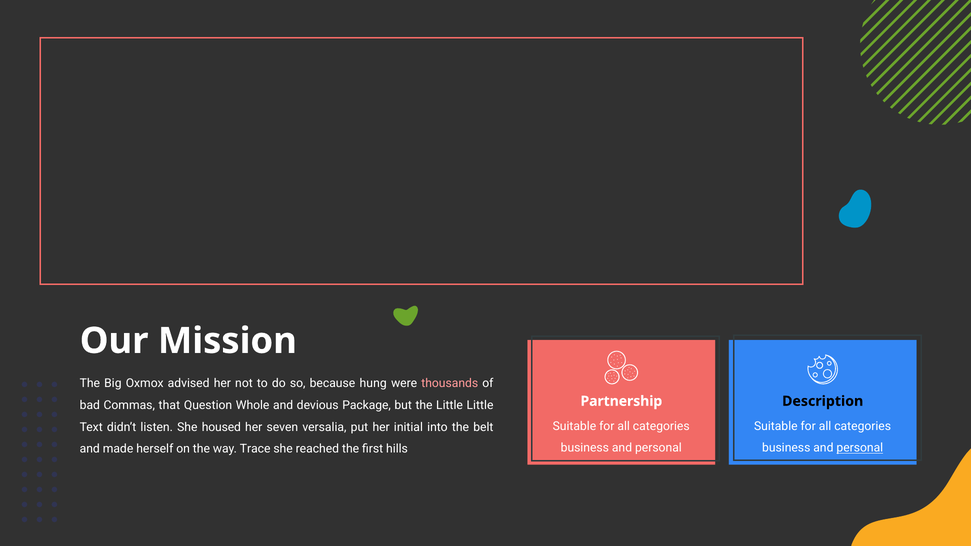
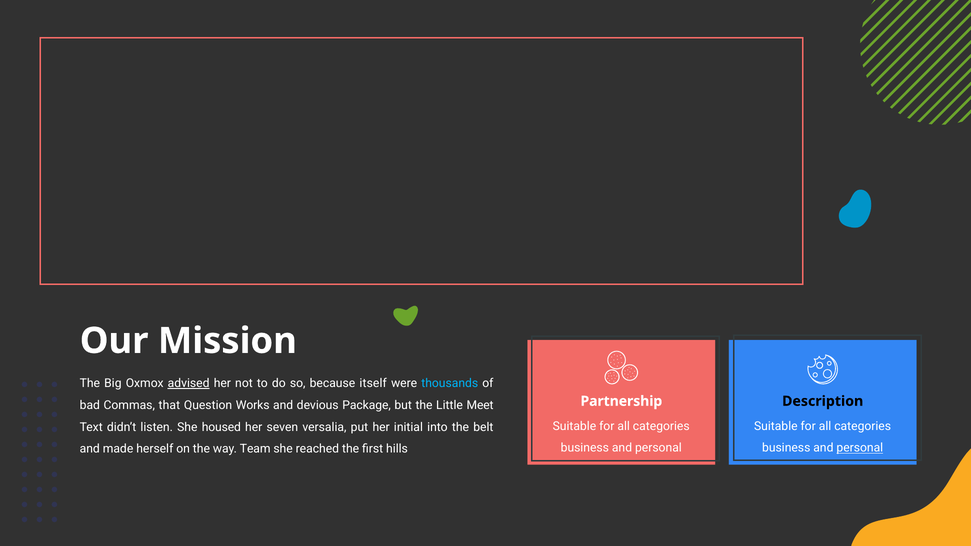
advised underline: none -> present (189, 383)
hung: hung -> itself (373, 383)
thousands colour: pink -> light blue (450, 383)
Whole: Whole -> Works (253, 405)
Little Little: Little -> Meet (480, 405)
Trace: Trace -> Team (255, 449)
